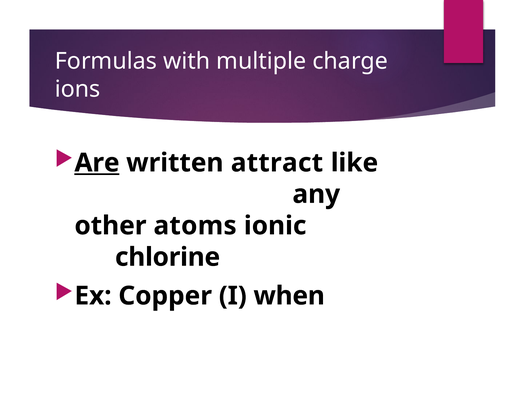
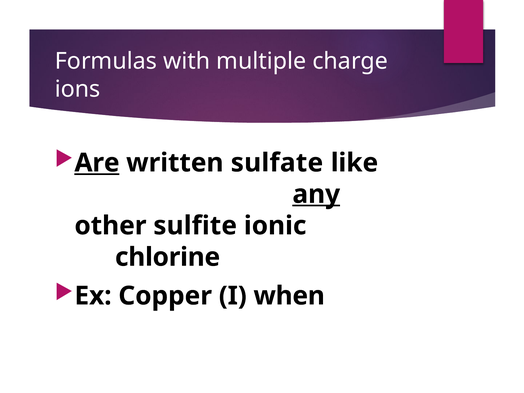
attract: attract -> sulfate (277, 163)
any underline: none -> present (316, 194)
atoms: atoms -> sulfite (195, 226)
